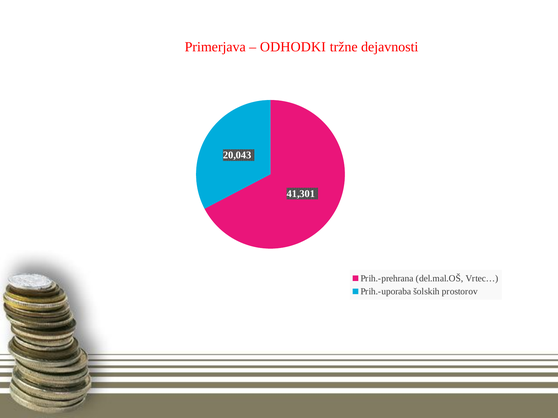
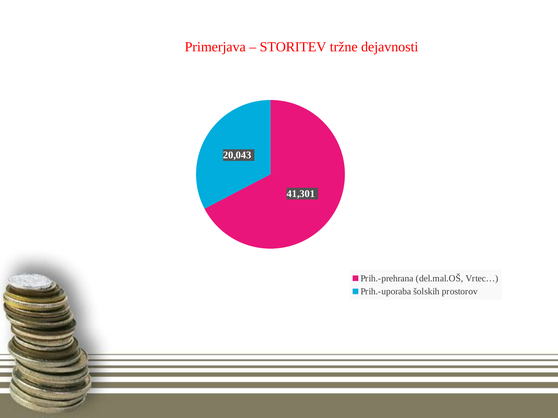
ODHODKI: ODHODKI -> STORITEV (293, 47)
